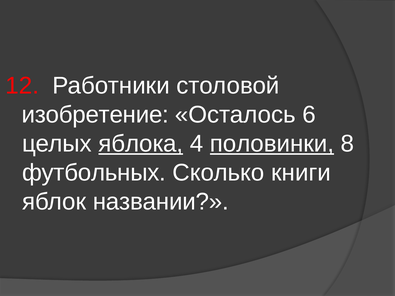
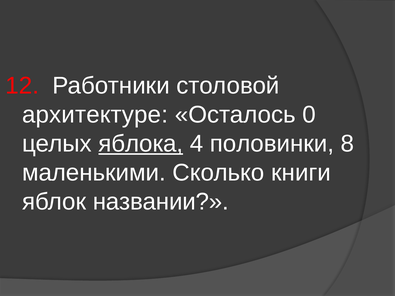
изобретение: изобретение -> архитектуре (95, 115)
6: 6 -> 0 (309, 115)
половинки underline: present -> none (272, 144)
футбольных: футбольных -> маленькими (94, 173)
